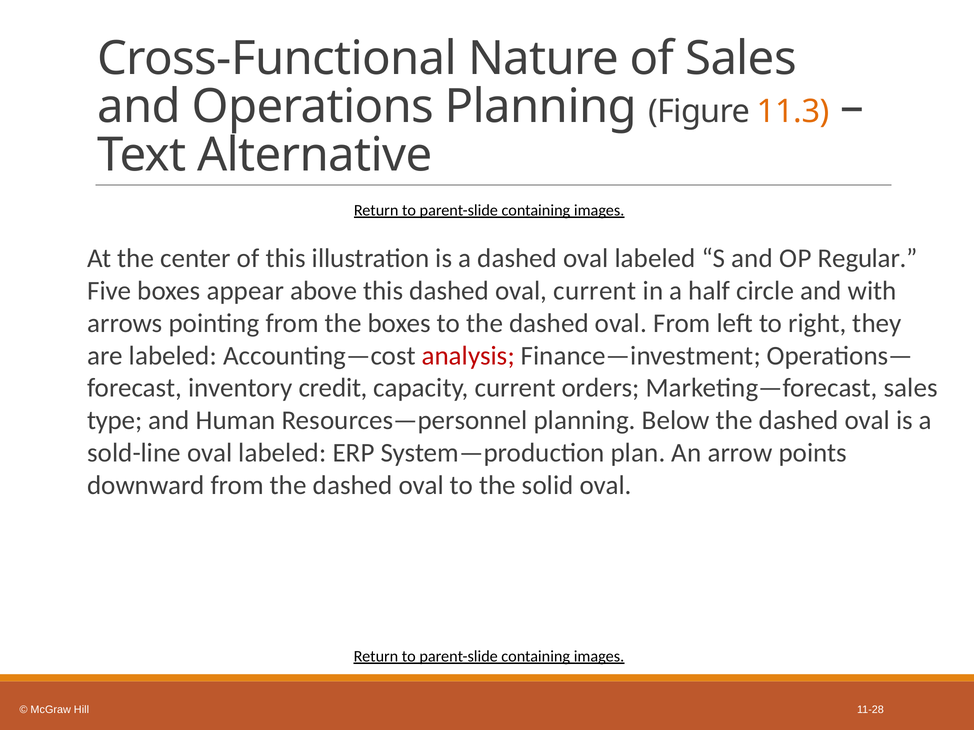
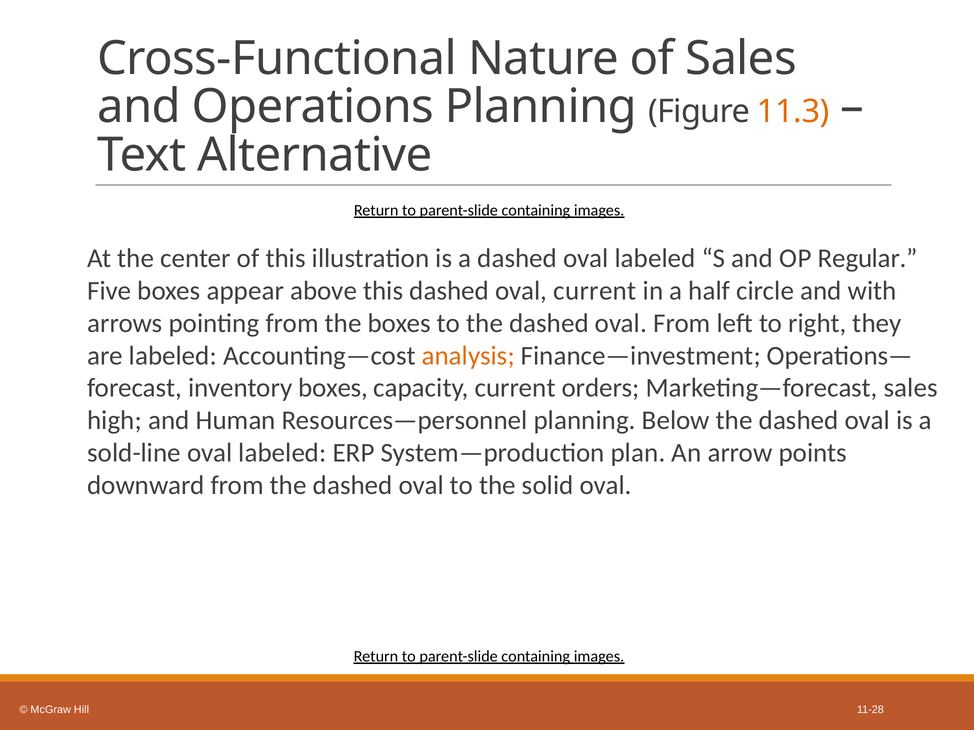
analysis colour: red -> orange (468, 356)
inventory credit: credit -> boxes (333, 388)
type: type -> high (115, 421)
